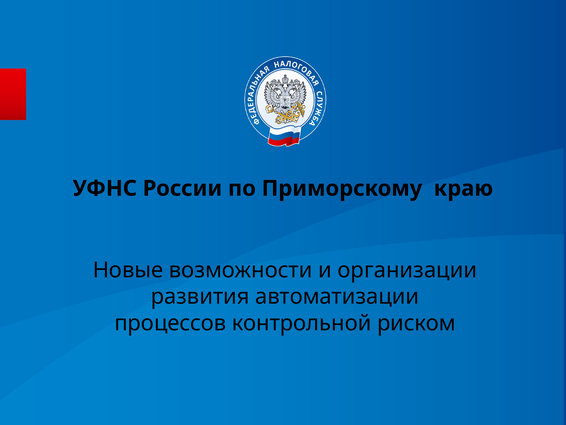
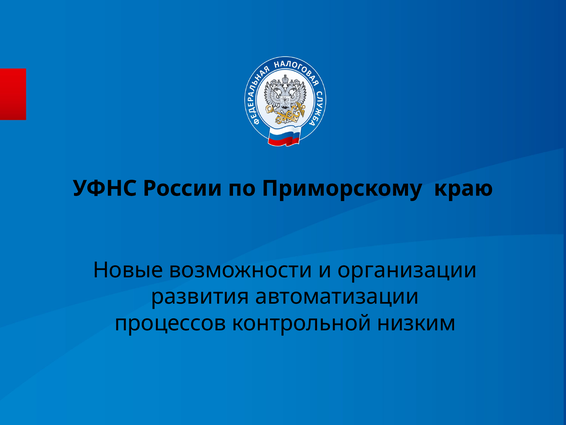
риском: риском -> низким (416, 323)
